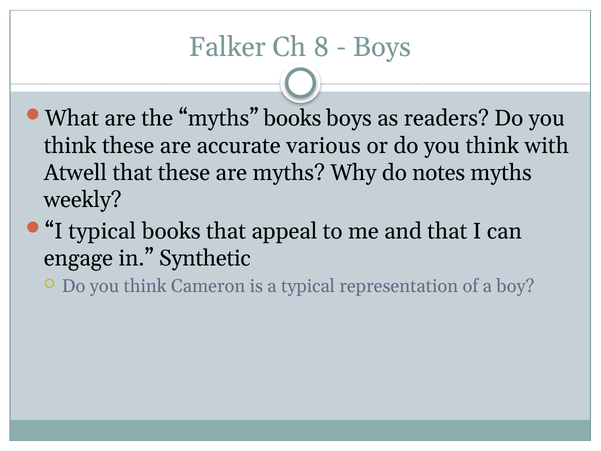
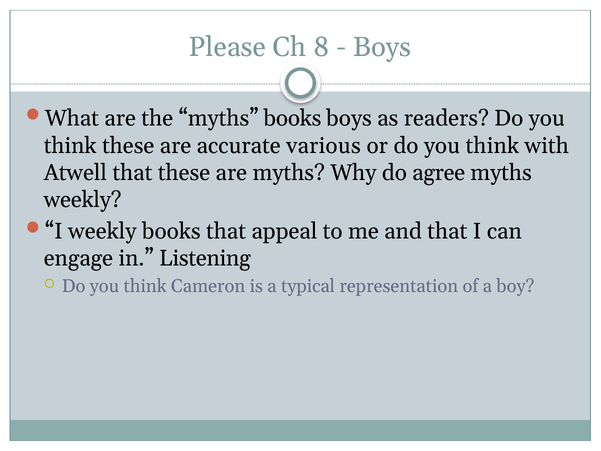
Falker: Falker -> Please (228, 47)
notes: notes -> agree (439, 173)
I typical: typical -> weekly (102, 231)
Synthetic: Synthetic -> Listening (205, 258)
